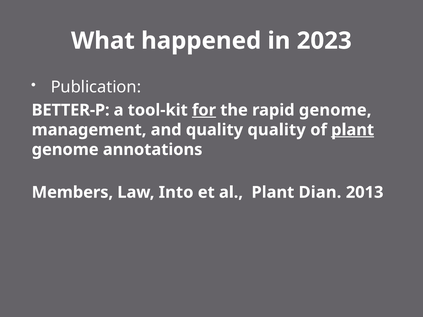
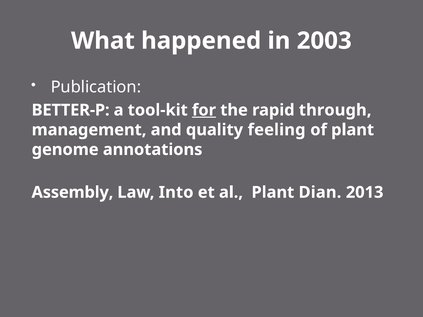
2023: 2023 -> 2003 (324, 41)
rapid genome: genome -> through (335, 110)
quality quality: quality -> feeling (277, 130)
plant underline: present -> none (353, 130)
Members: Members -> Assembly (72, 192)
